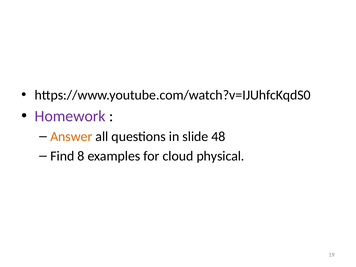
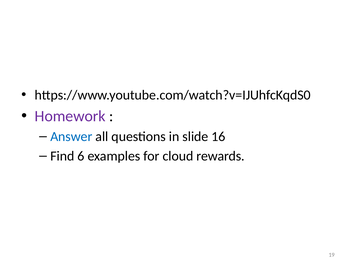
Answer colour: orange -> blue (71, 137)
48: 48 -> 16 (218, 137)
8: 8 -> 6 (81, 156)
physical: physical -> rewards (221, 156)
